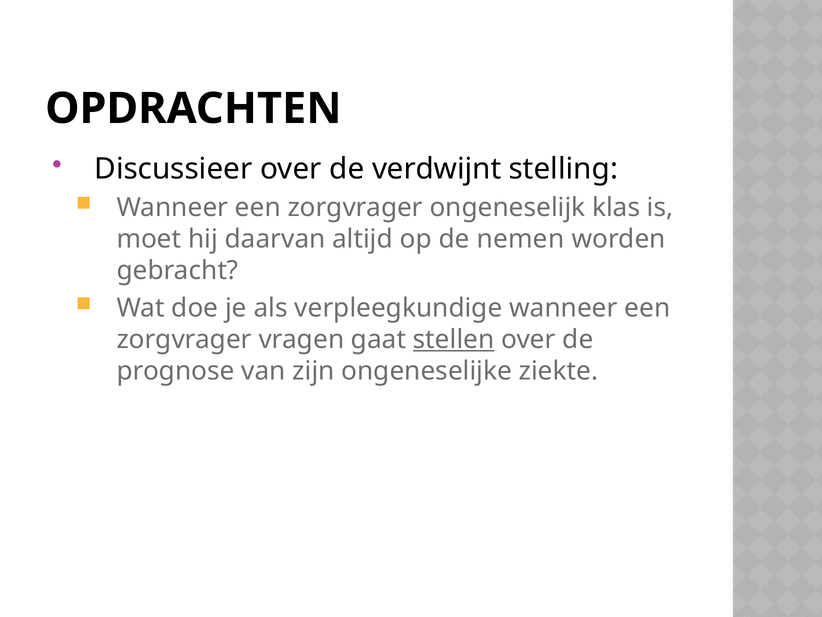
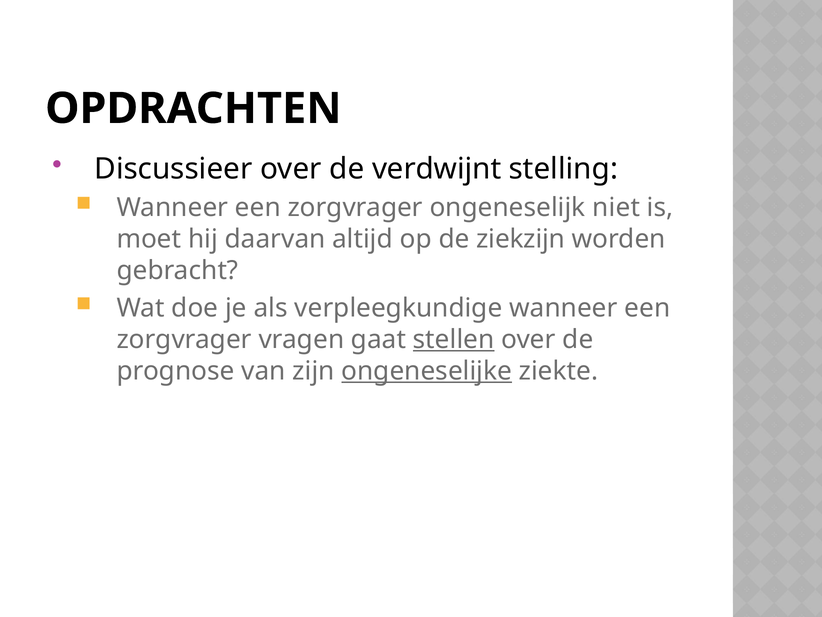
klas: klas -> niet (616, 208)
nemen: nemen -> ziekzijn (521, 239)
ongeneselijke underline: none -> present (427, 371)
